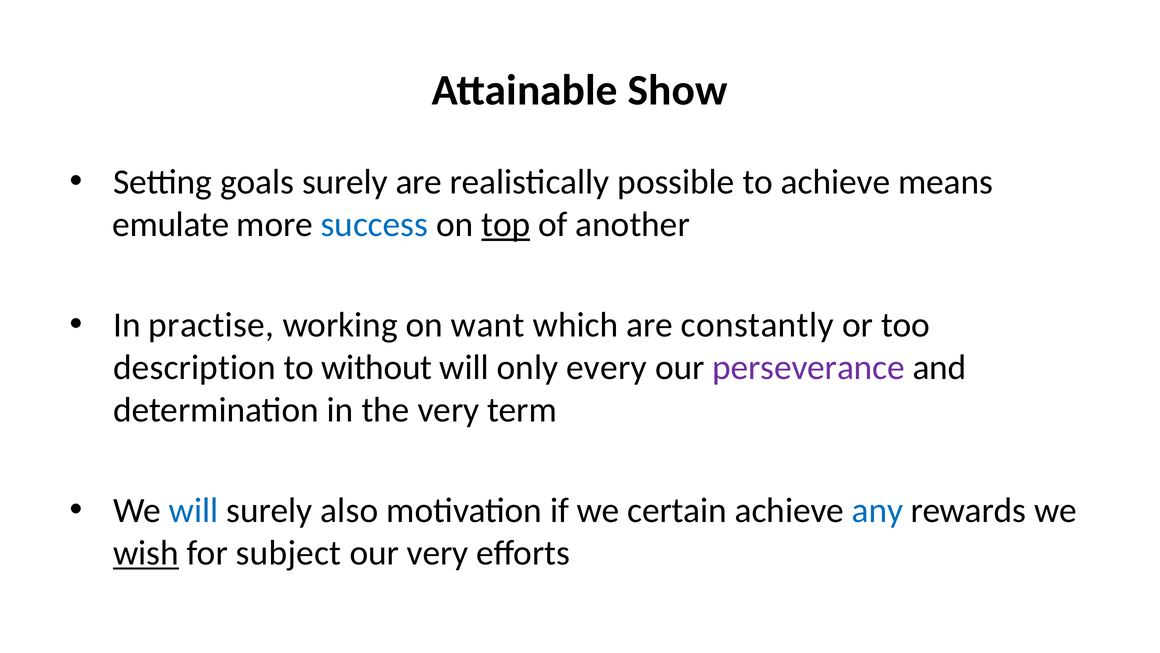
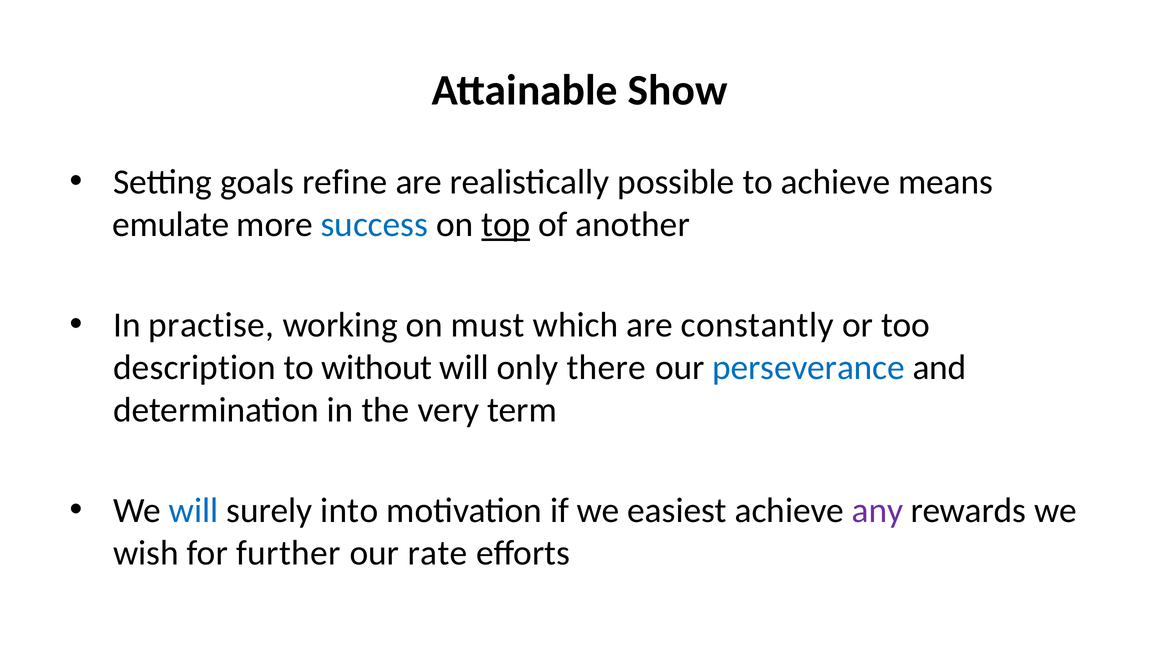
goals surely: surely -> refine (345, 182)
want: want -> must (488, 325)
every: every -> there (606, 367)
perseverance colour: purple -> blue (809, 367)
also: also -> into (349, 510)
certain: certain -> easiest (677, 510)
any colour: blue -> purple (877, 510)
wish underline: present -> none (146, 553)
subject: subject -> further (288, 553)
our very: very -> rate (437, 553)
